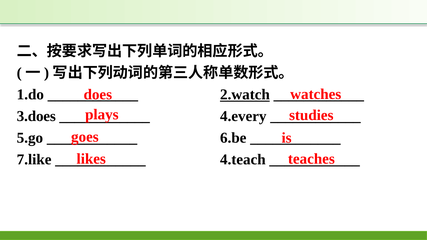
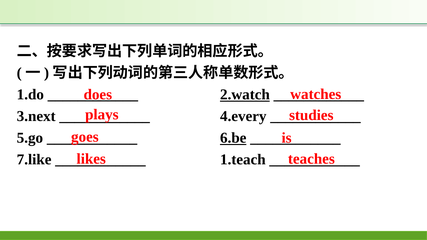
3.does: 3.does -> 3.next (36, 116)
6.be underline: none -> present (233, 138)
4.teach: 4.teach -> 1.teach (243, 160)
